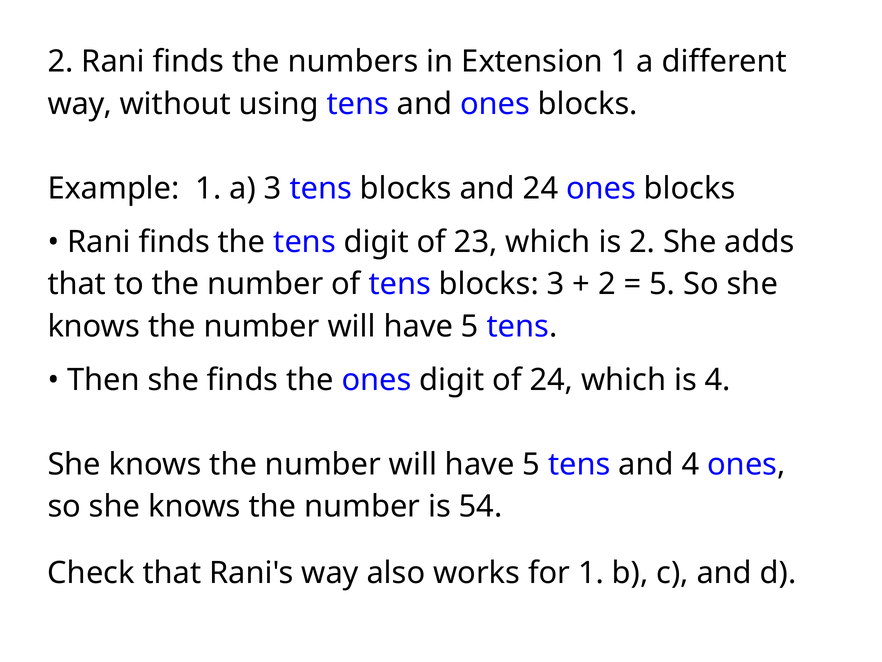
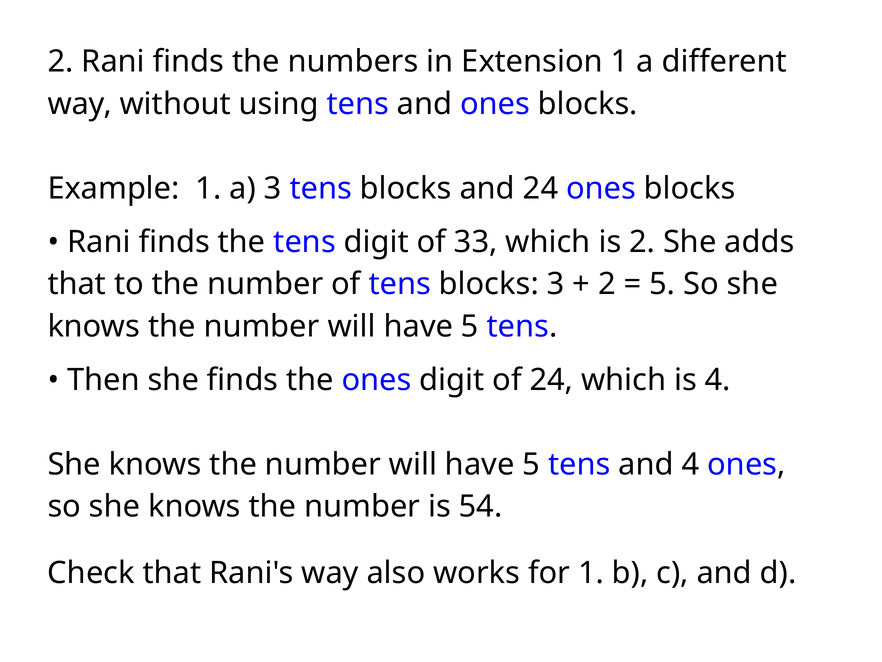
23: 23 -> 33 (476, 242)
